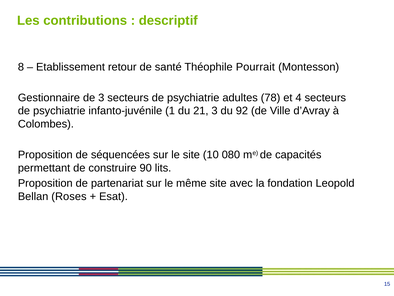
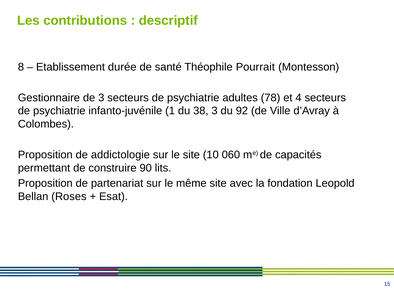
retour: retour -> durée (122, 67)
21: 21 -> 38 (201, 111)
séquencées: séquencées -> addictologie (120, 154)
080: 080 -> 060 (231, 154)
